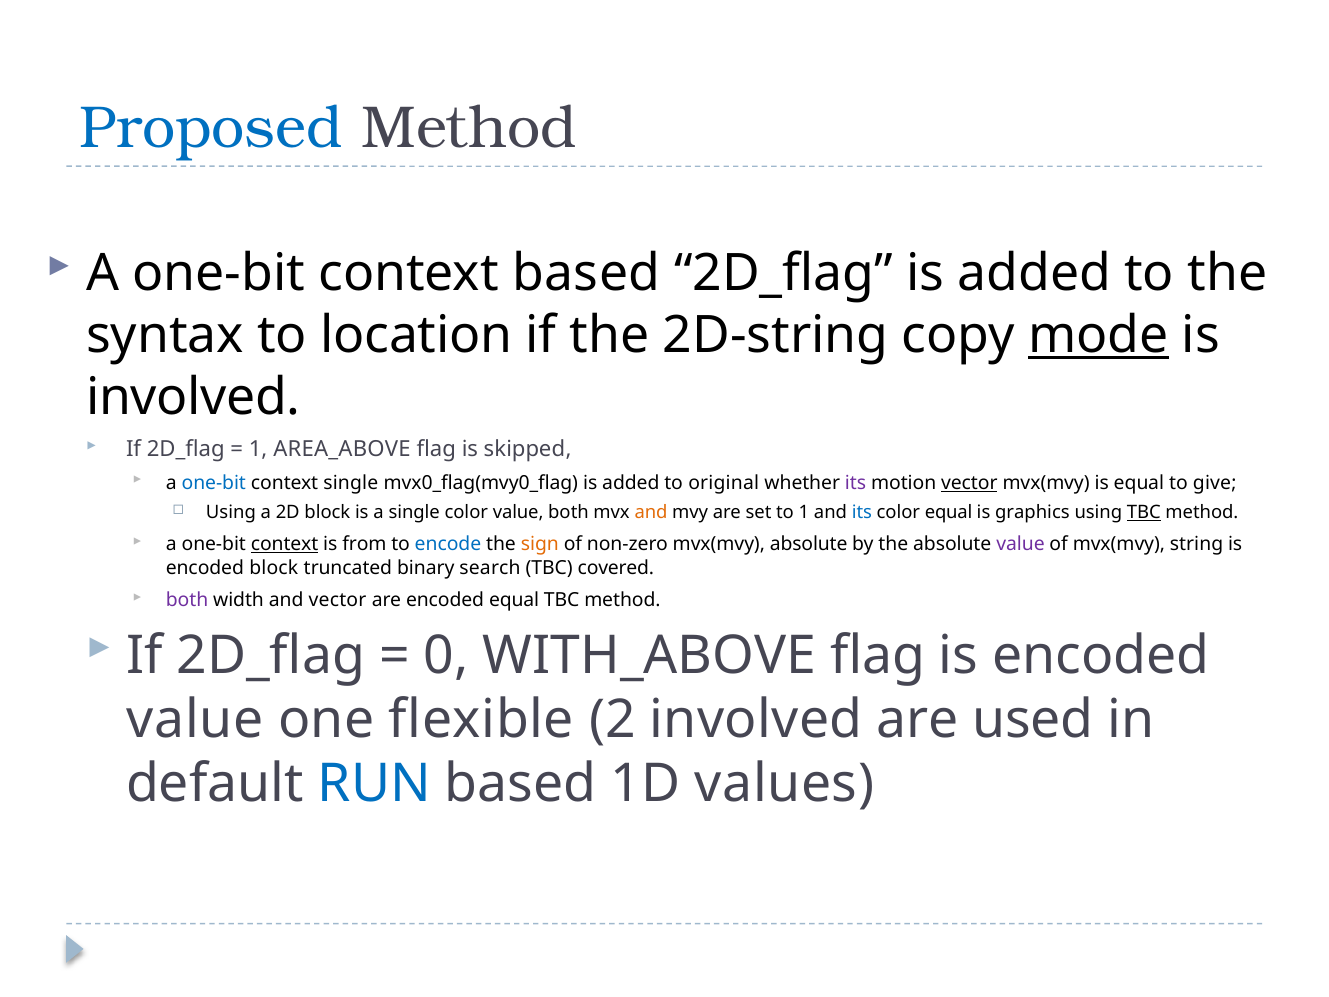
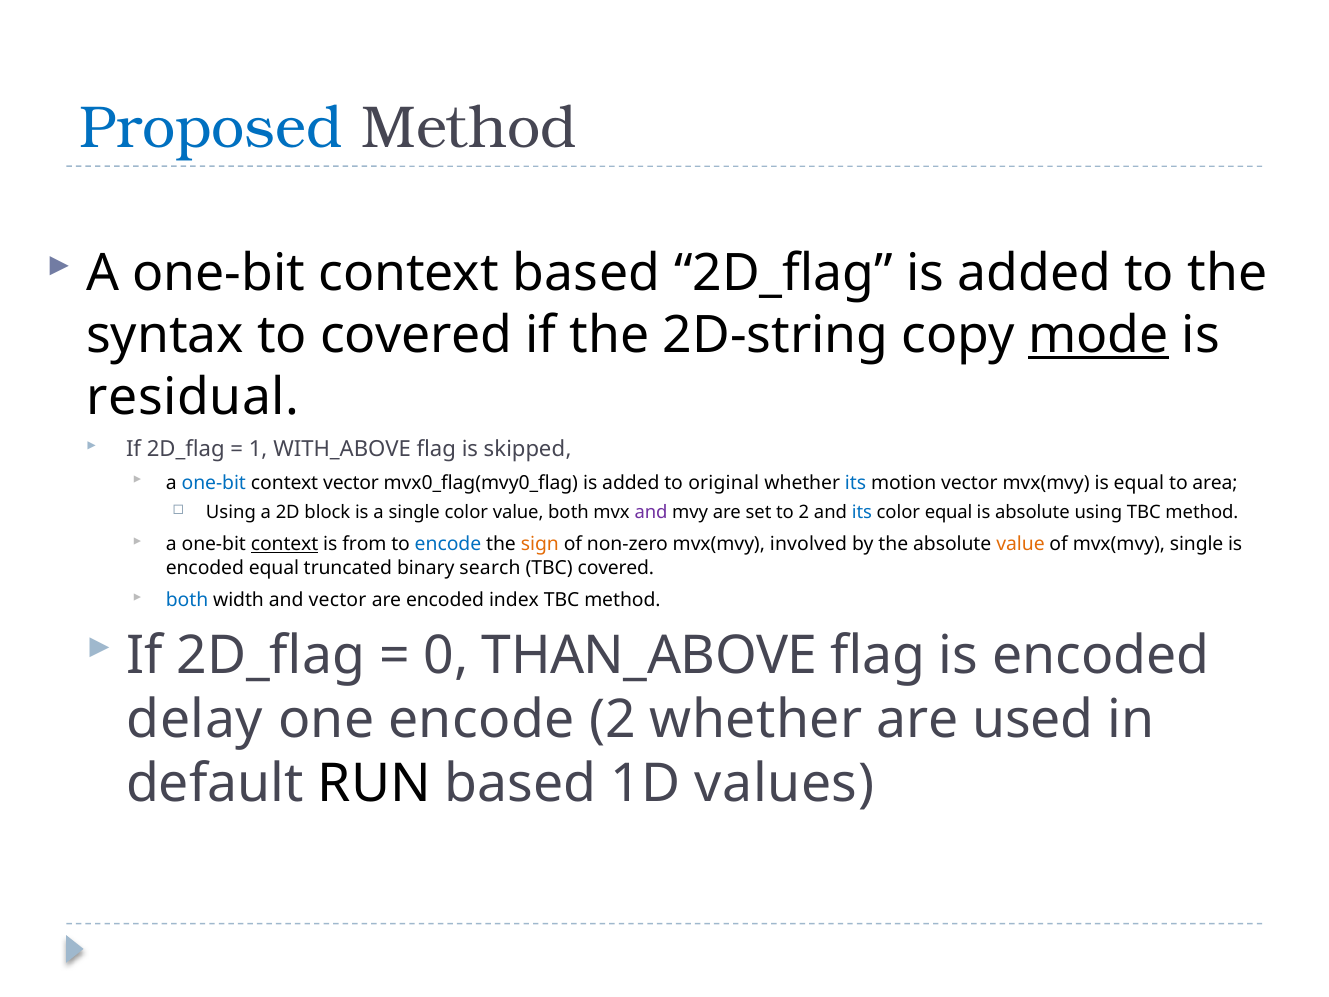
to location: location -> covered (416, 336)
involved: involved -> residual (193, 397)
AREA_ABOVE: AREA_ABOVE -> WITH_ABOVE (342, 449)
context single: single -> vector (351, 483)
its colour: purple -> blue (855, 483)
vector underline: present -> none (969, 483)
give: give -> area (1215, 483)
and colour: orange -> purple (651, 513)
to 1: 1 -> 2 (804, 513)
is graphics: graphics -> absolute (1032, 513)
TBC underline: present -> none (1144, 513)
mvx(mvy absolute: absolute -> involved (809, 544)
value colour: purple -> orange (1021, 544)
mvx(mvy string: string -> single (1197, 544)
encoded block: block -> equal (274, 568)
both colour: purple -> blue (187, 600)
encoded equal: equal -> index (514, 600)
WITH_ABOVE: WITH_ABOVE -> THAN_ABOVE (650, 655)
value: value -> delay (195, 720)
one flexible: flexible -> encode (481, 720)
2 involved: involved -> whether (756, 720)
RUN colour: blue -> black (374, 784)
